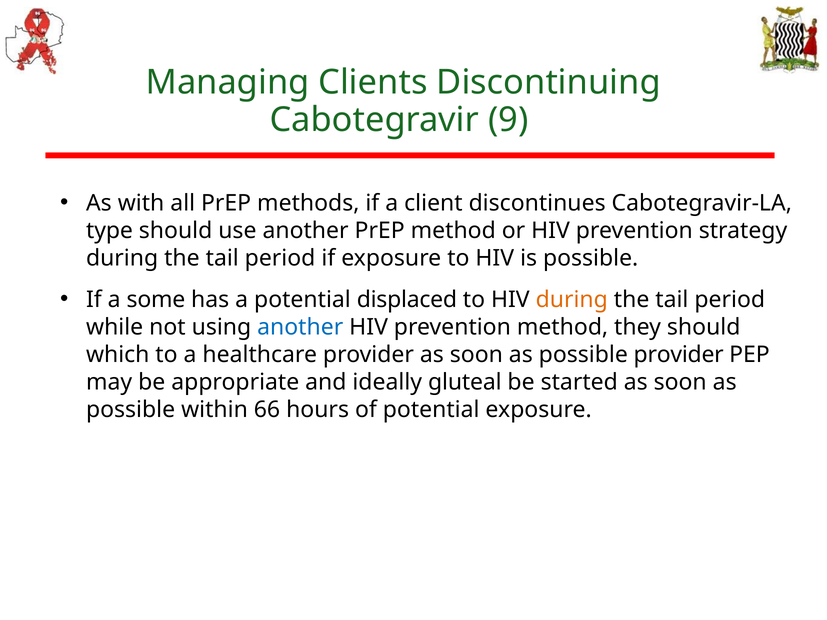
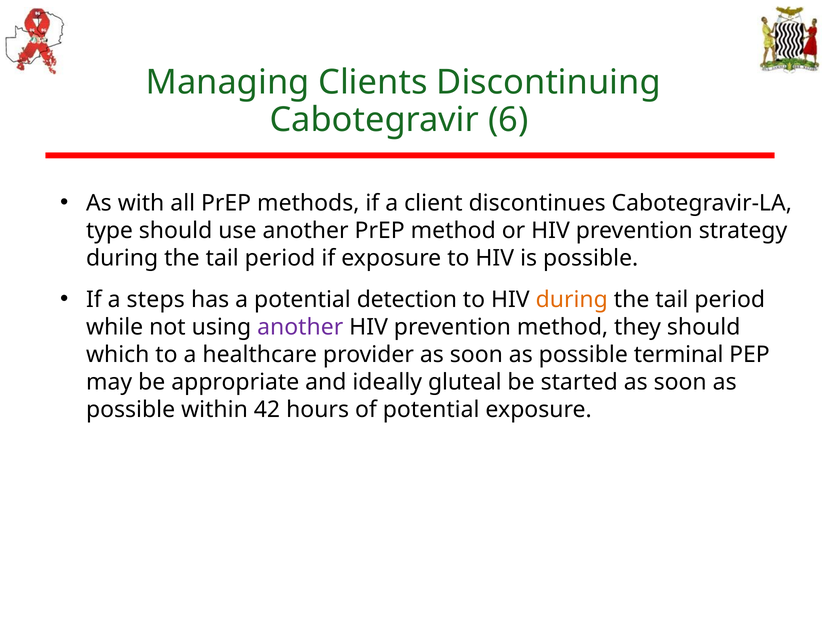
9: 9 -> 6 (508, 120)
some: some -> steps (156, 300)
displaced: displaced -> detection (407, 300)
another colour: blue -> purple (300, 327)
possible provider: provider -> terminal (679, 355)
66: 66 -> 42 (267, 410)
